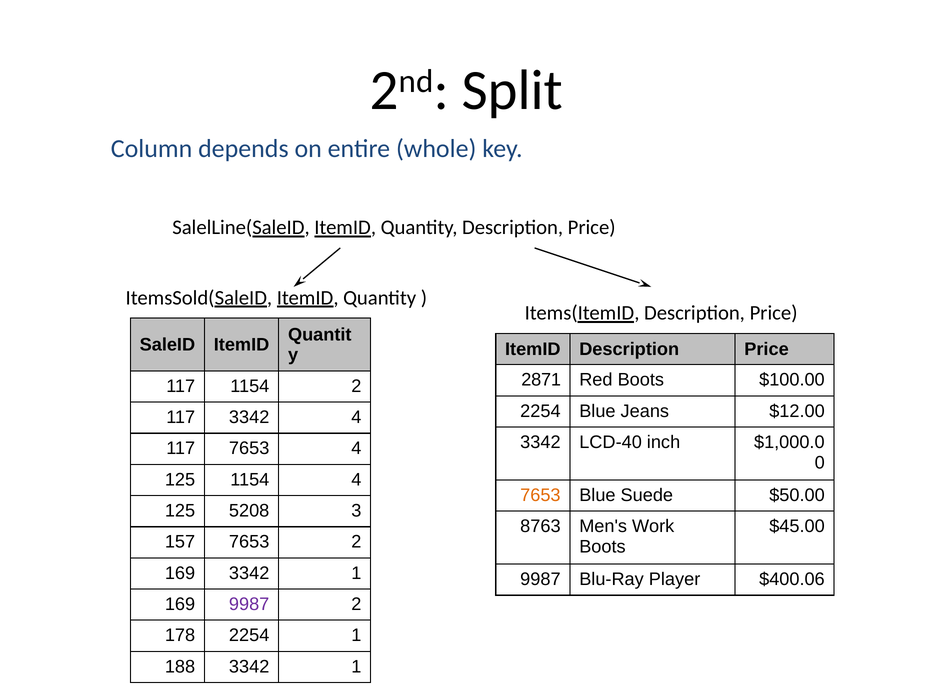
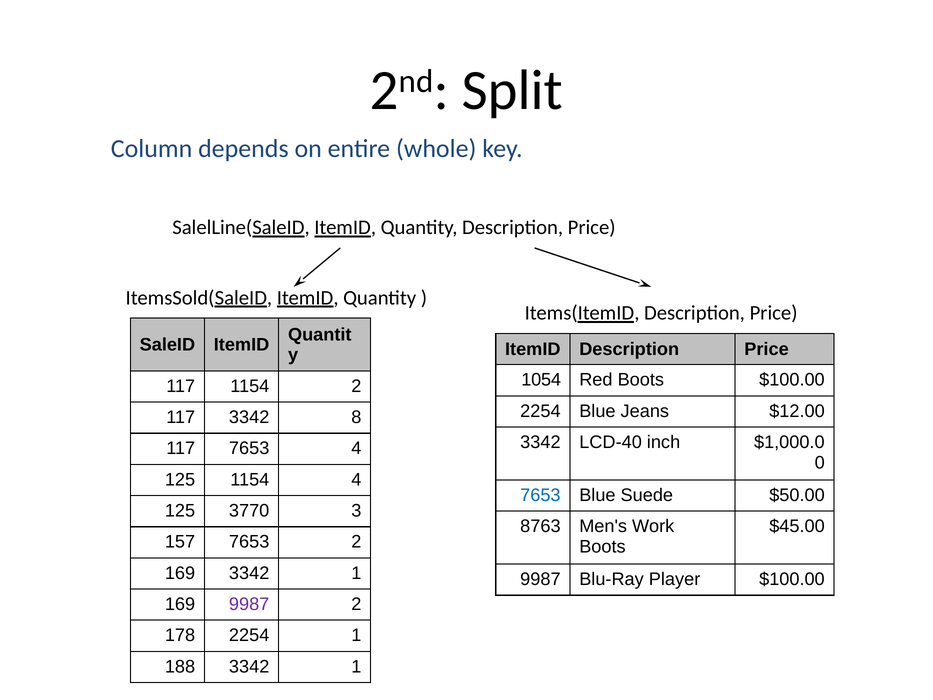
2871: 2871 -> 1054 (541, 380)
3342 4: 4 -> 8 (356, 417)
7653 colour: orange -> blue (540, 495)
5208: 5208 -> 3770 (249, 511)
Player $400.06: $400.06 -> $100.00 (792, 579)
